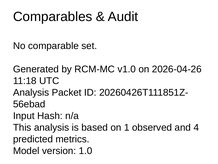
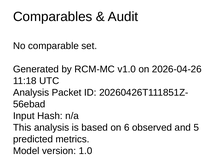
1: 1 -> 6 (127, 127)
4: 4 -> 5 (196, 127)
